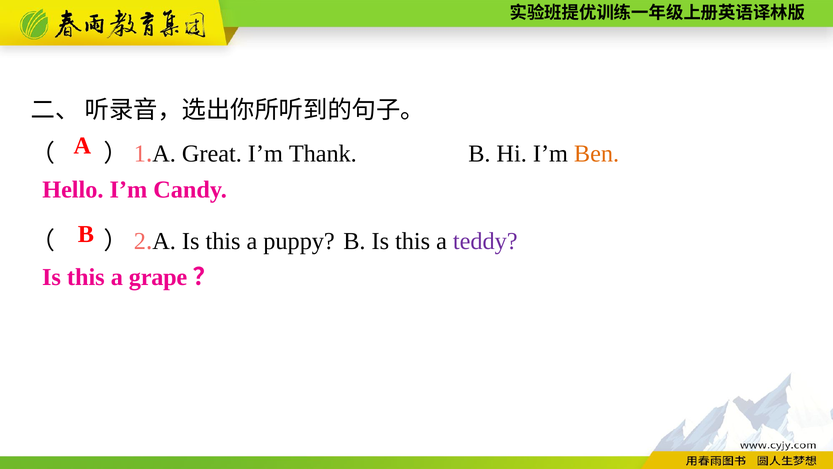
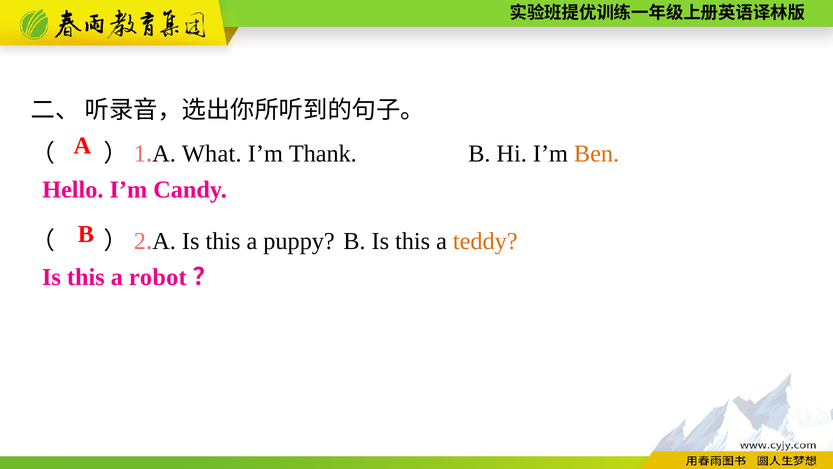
Great: Great -> What (212, 154)
teddy colour: purple -> orange (485, 241)
grape: grape -> robot (158, 277)
